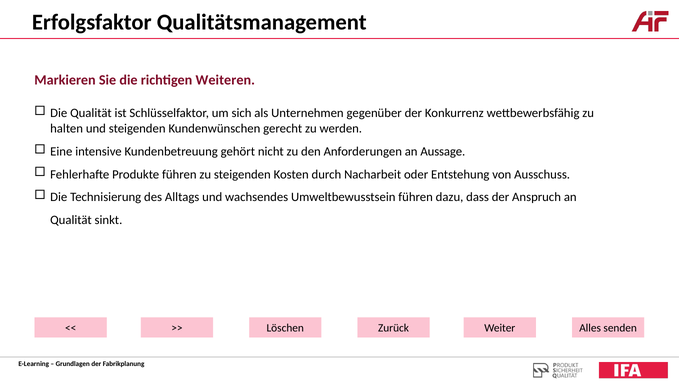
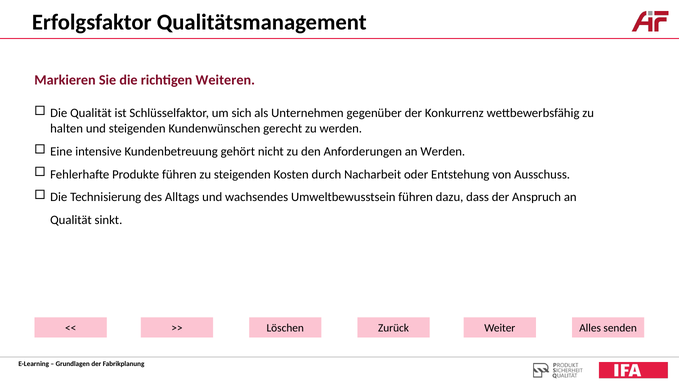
an Aussage: Aussage -> Werden (443, 151)
